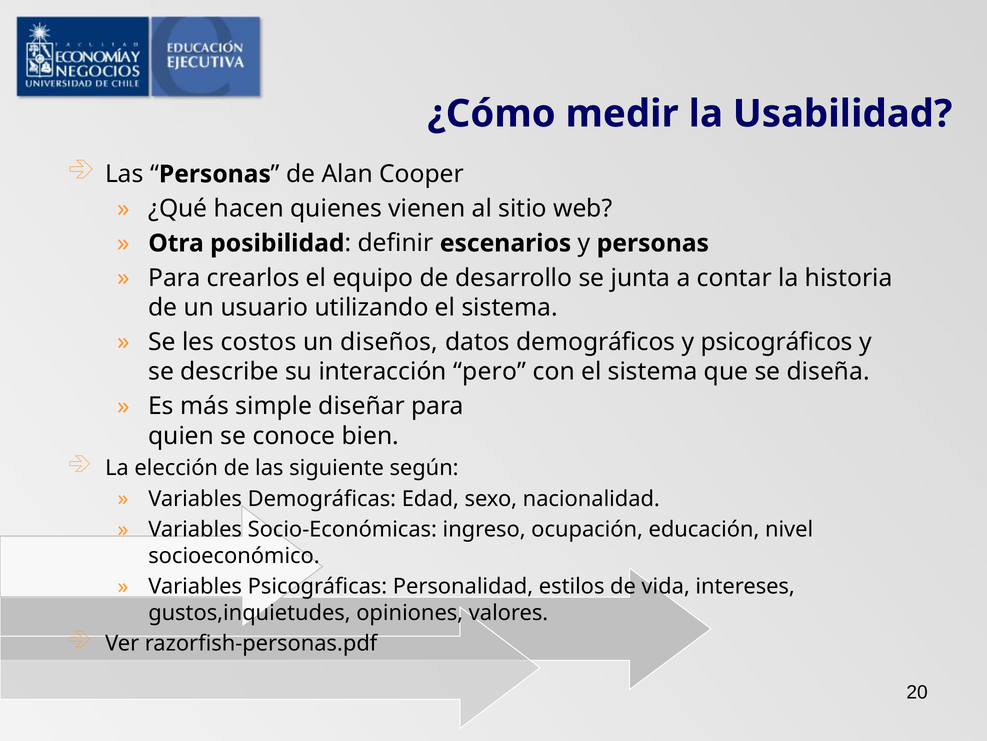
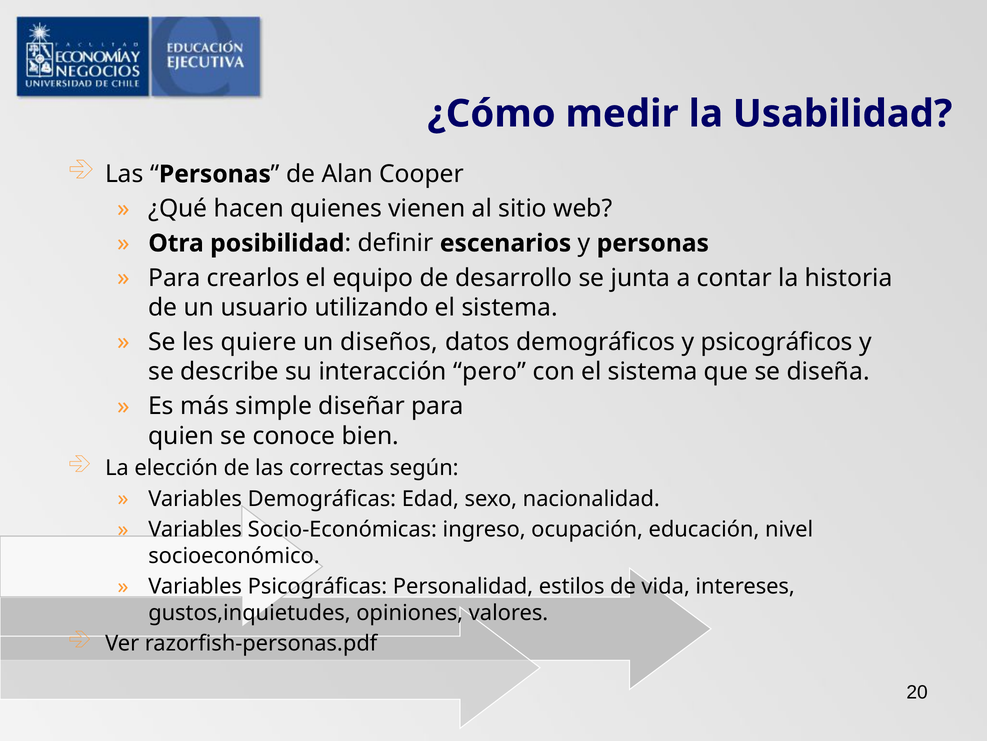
costos: costos -> quiere (259, 342)
siguiente: siguiente -> correctas (337, 468)
